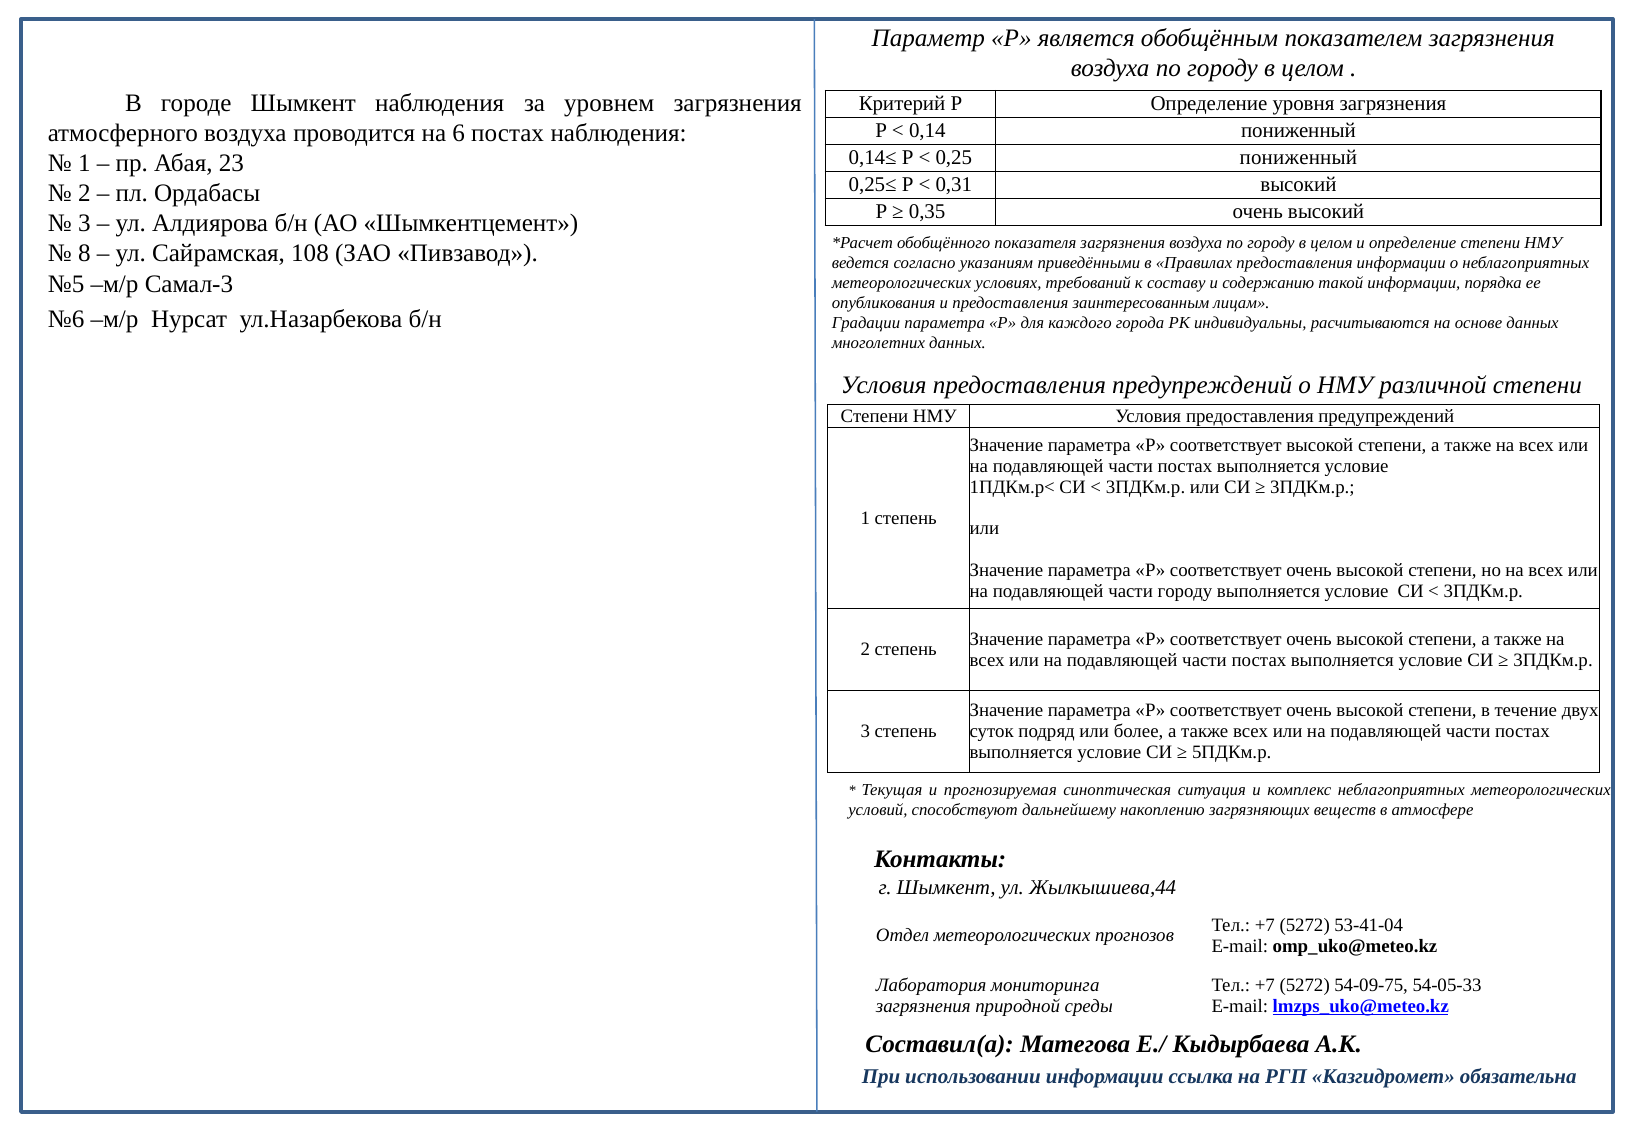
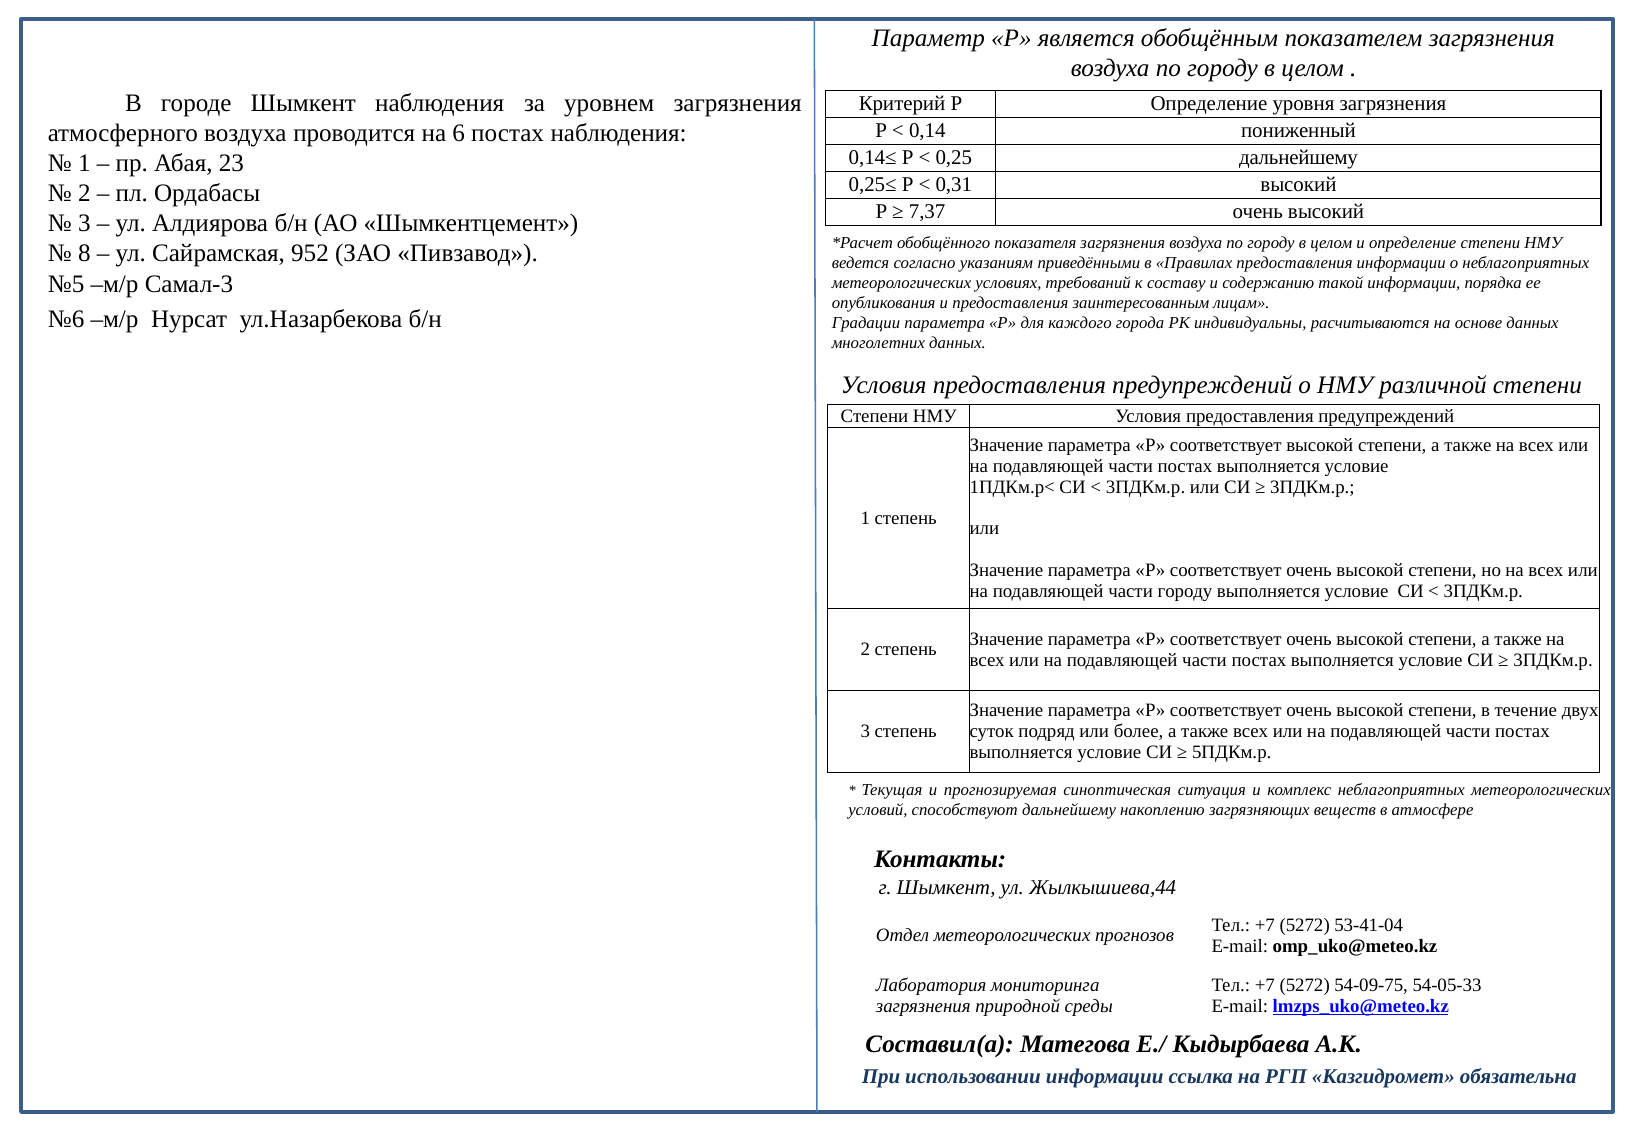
0,25 пониженный: пониженный -> дальнейшему (1299, 158)
0,35: 0,35 -> 7,37 (927, 212)
108: 108 -> 952 (310, 254)
